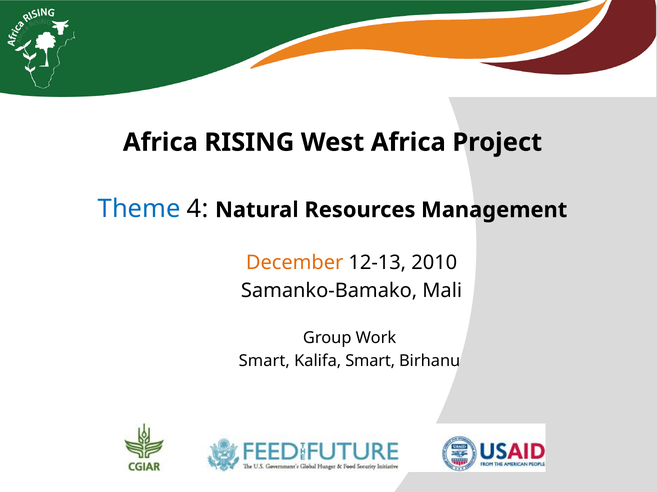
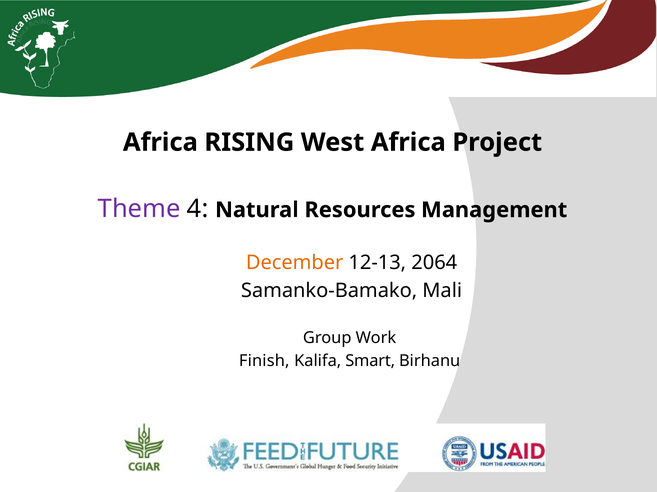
Theme colour: blue -> purple (139, 209)
2010: 2010 -> 2064 (434, 263)
Smart: Smart -> Finish (264, 361)
